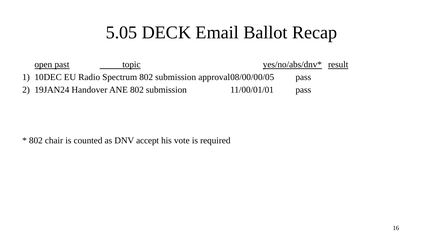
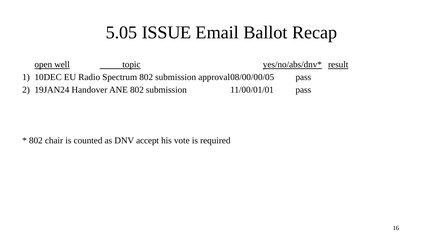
DECK: DECK -> ISSUE (167, 33)
past: past -> well (62, 65)
